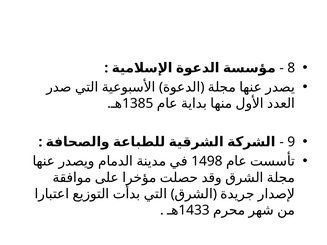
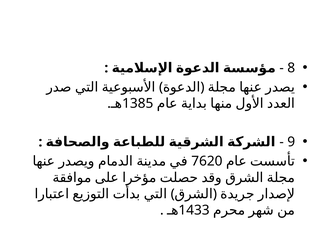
1498: 1498 -> 7620 (207, 161)
